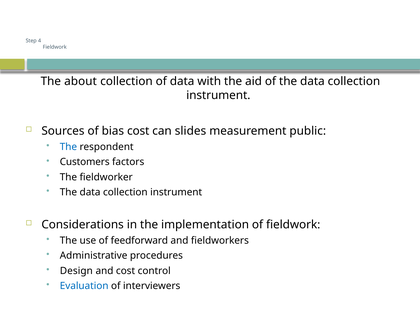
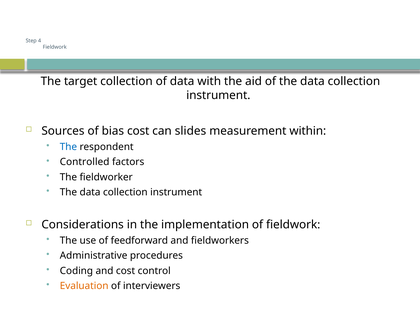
about: about -> target (81, 81)
public: public -> within (308, 131)
Customers: Customers -> Controlled (85, 162)
Design: Design -> Coding (76, 271)
Evaluation colour: blue -> orange (84, 286)
